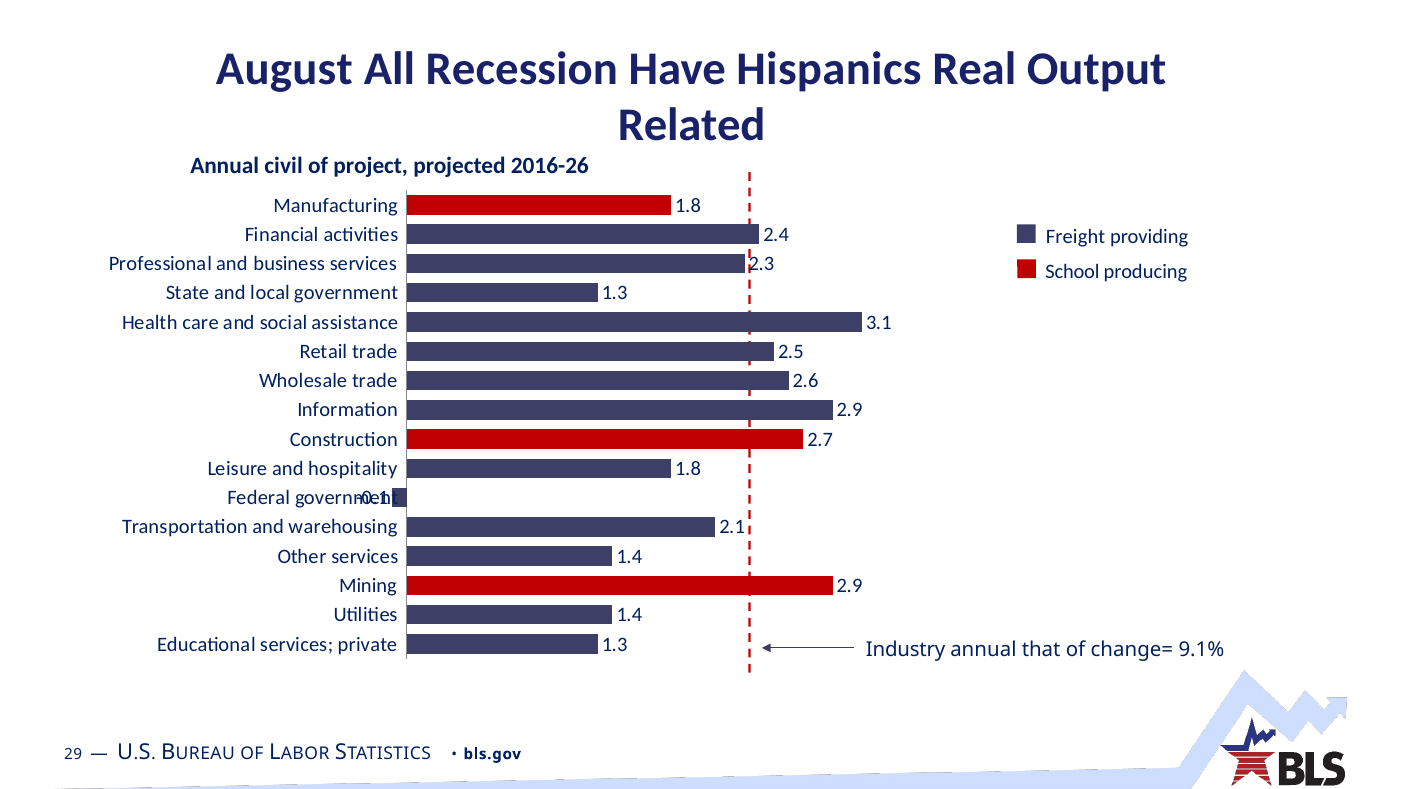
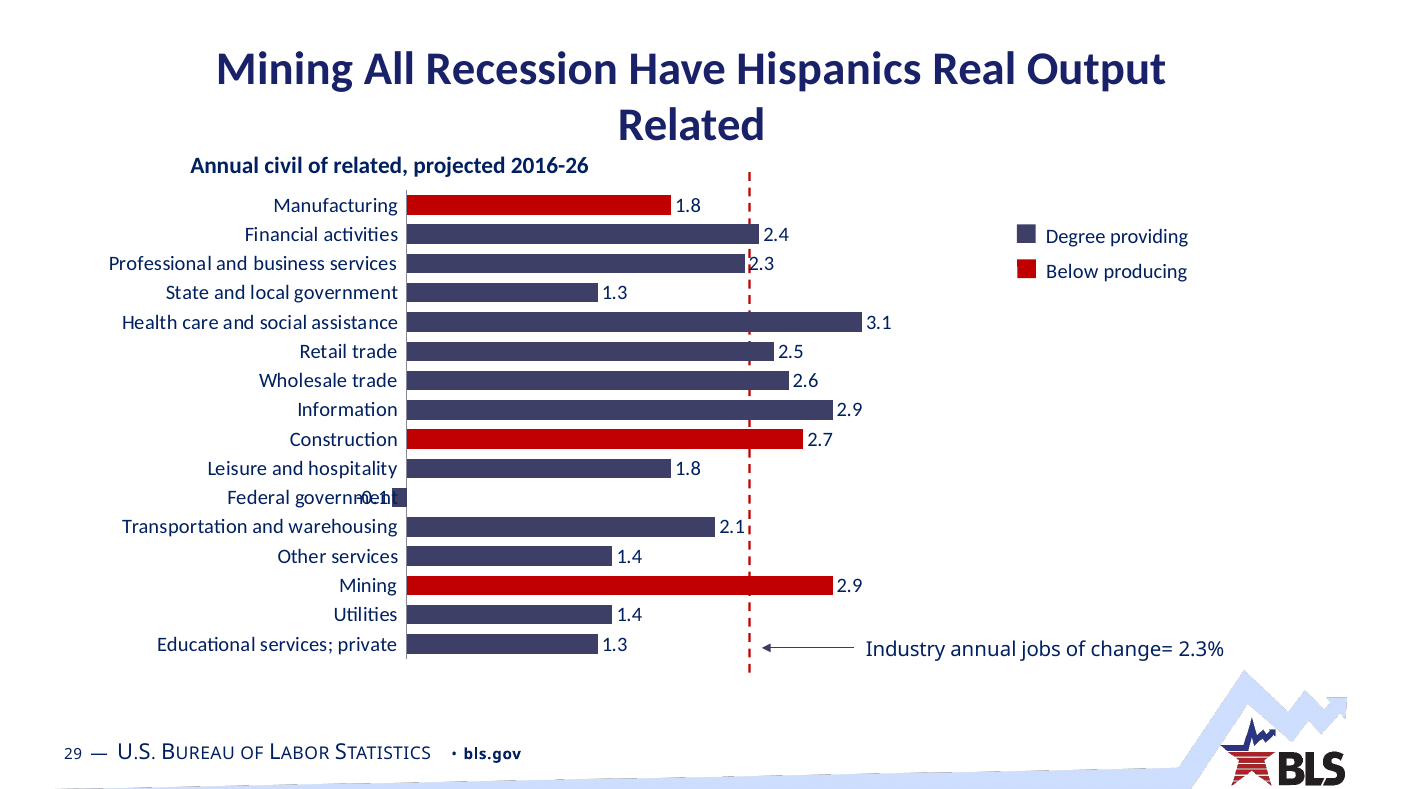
August: August -> Mining (284, 69)
of project: project -> related (371, 166)
Freight: Freight -> Degree (1076, 237)
School: School -> Below (1072, 272)
that: that -> jobs (1041, 649)
9.1%: 9.1% -> 2.3% (1201, 649)
